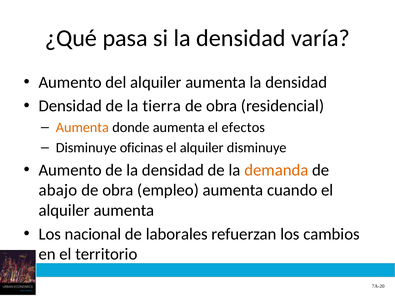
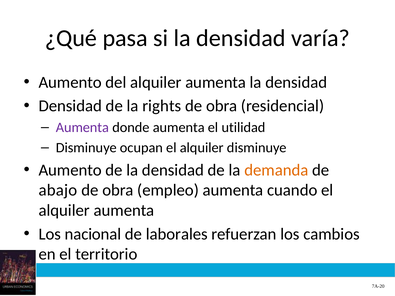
tierra: tierra -> rights (162, 106)
Aumenta colour: orange -> purple (82, 128)
efectos: efectos -> utilidad (243, 128)
oficinas: oficinas -> ocupan (141, 148)
